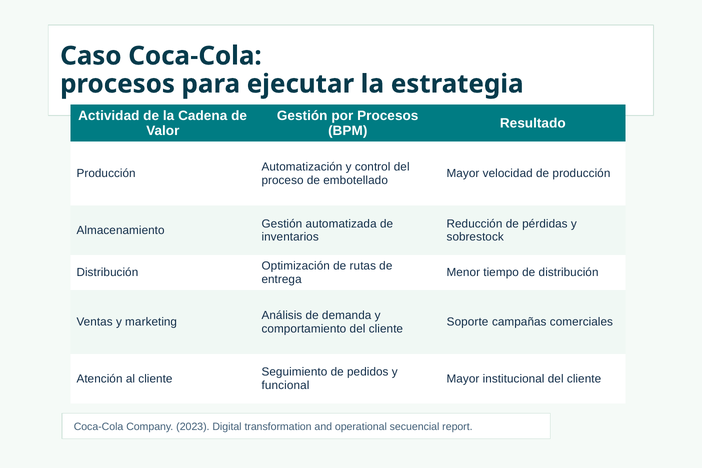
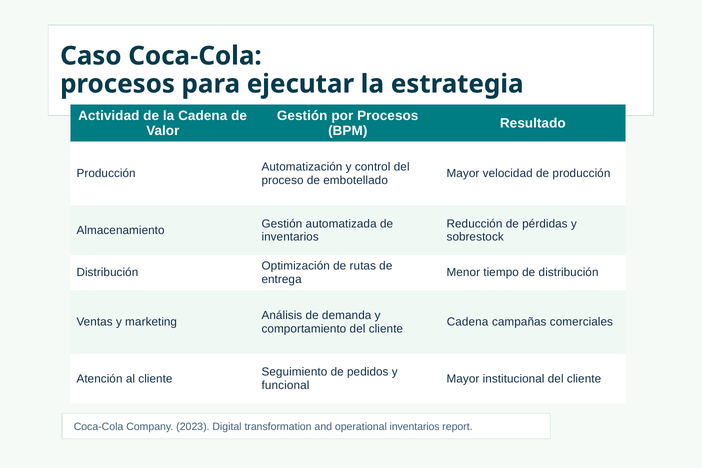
Soporte: Soporte -> Cadena (468, 322)
operational secuencial: secuencial -> inventarios (415, 427)
